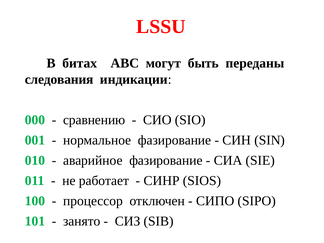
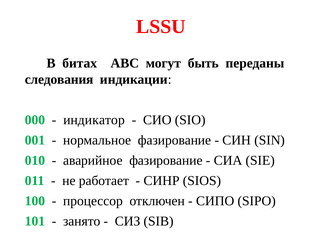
сравнению: сравнению -> индикатор (94, 120)
